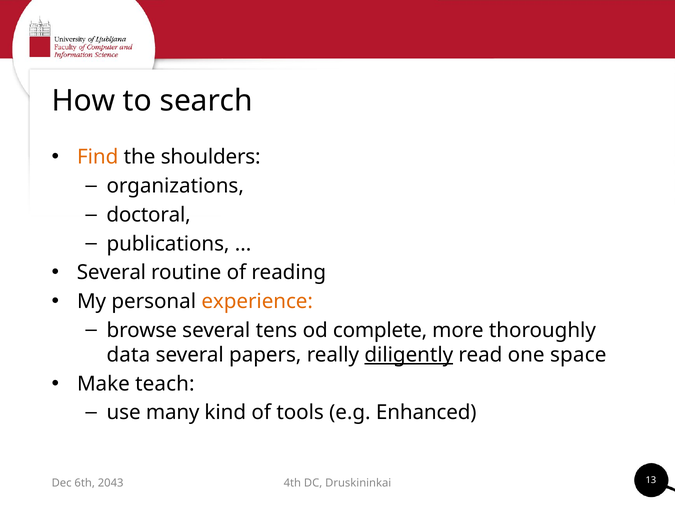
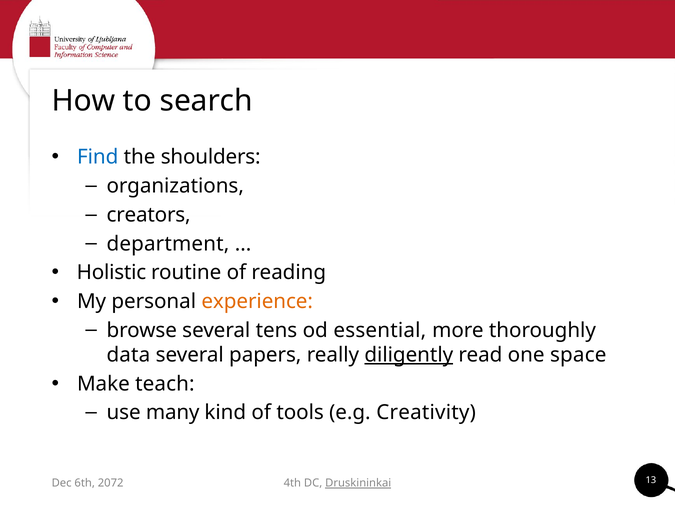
Find colour: orange -> blue (98, 157)
doctoral: doctoral -> creators (149, 215)
publications: publications -> department (168, 244)
Several: Several -> Holistic (111, 273)
complete: complete -> essential (380, 330)
Enhanced: Enhanced -> Creativity (426, 413)
2043: 2043 -> 2072 (111, 483)
Druskininkai underline: none -> present (358, 483)
